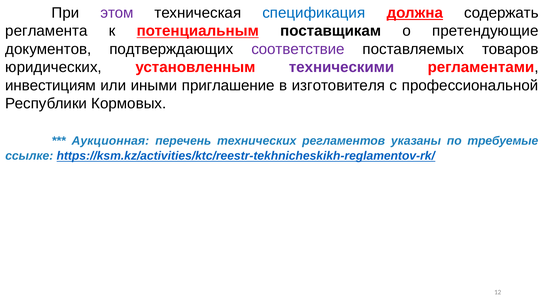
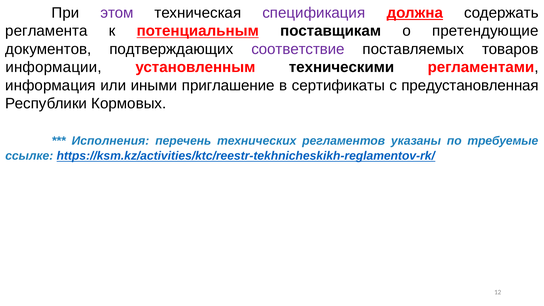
спецификация colour: blue -> purple (314, 13)
юридических: юридических -> информации (54, 67)
техническими colour: purple -> black (342, 67)
инвестициям: инвестициям -> информация (51, 85)
изготовителя: изготовителя -> сертификаты (338, 85)
профессиональной: профессиональной -> предустановленная (470, 85)
Аукционная: Аукционная -> Исполнения (110, 141)
